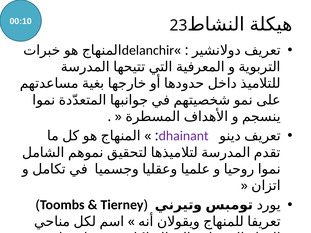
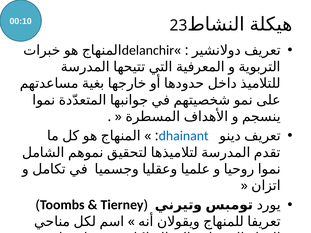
dhainant colour: purple -> blue (184, 136)
